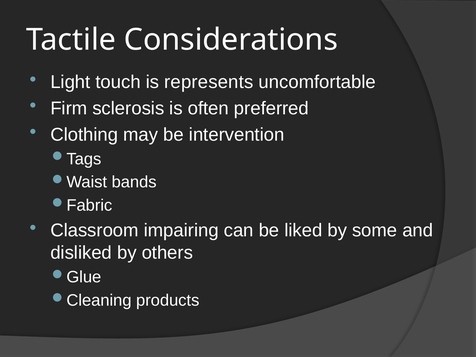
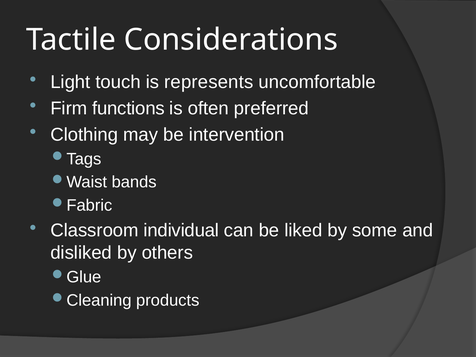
sclerosis: sclerosis -> functions (128, 108)
impairing: impairing -> individual (181, 231)
